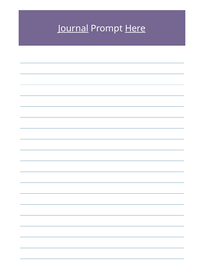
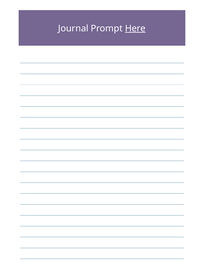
Journal underline: present -> none (73, 28)
